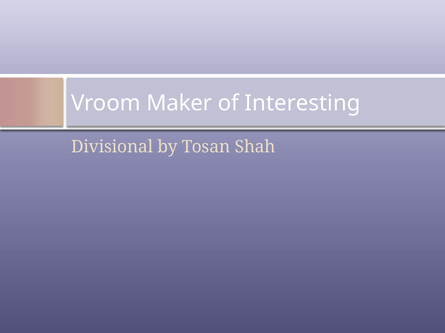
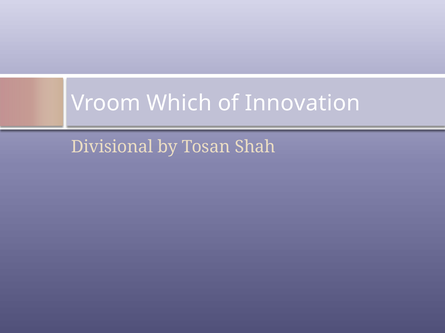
Maker: Maker -> Which (179, 104)
Interesting: Interesting -> Innovation (303, 104)
